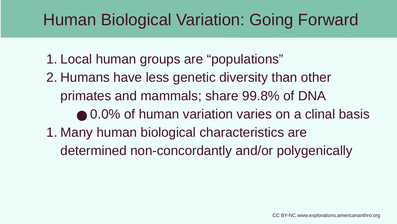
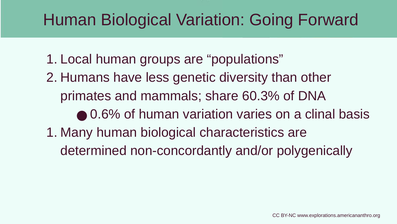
99.8%: 99.8% -> 60.3% (261, 96)
0.0%: 0.0% -> 0.6% (105, 114)
